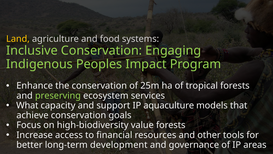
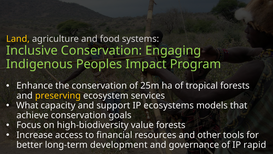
preserving colour: light green -> yellow (58, 95)
aquaculture: aquaculture -> ecosystems (169, 105)
areas: areas -> rapid (255, 144)
